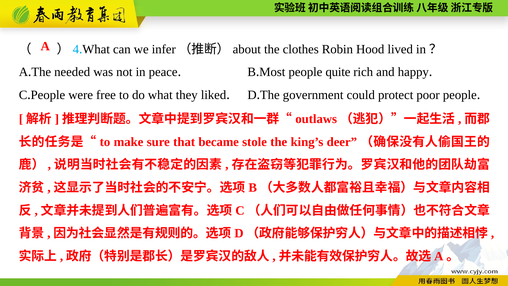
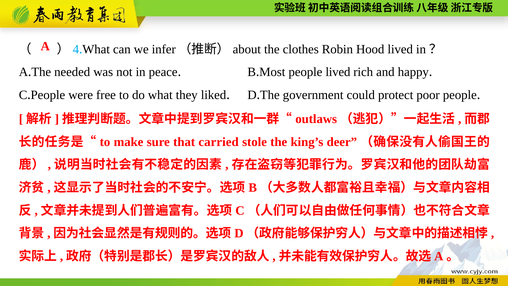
people quite: quite -> lived (338, 72)
became: became -> carried (219, 142)
